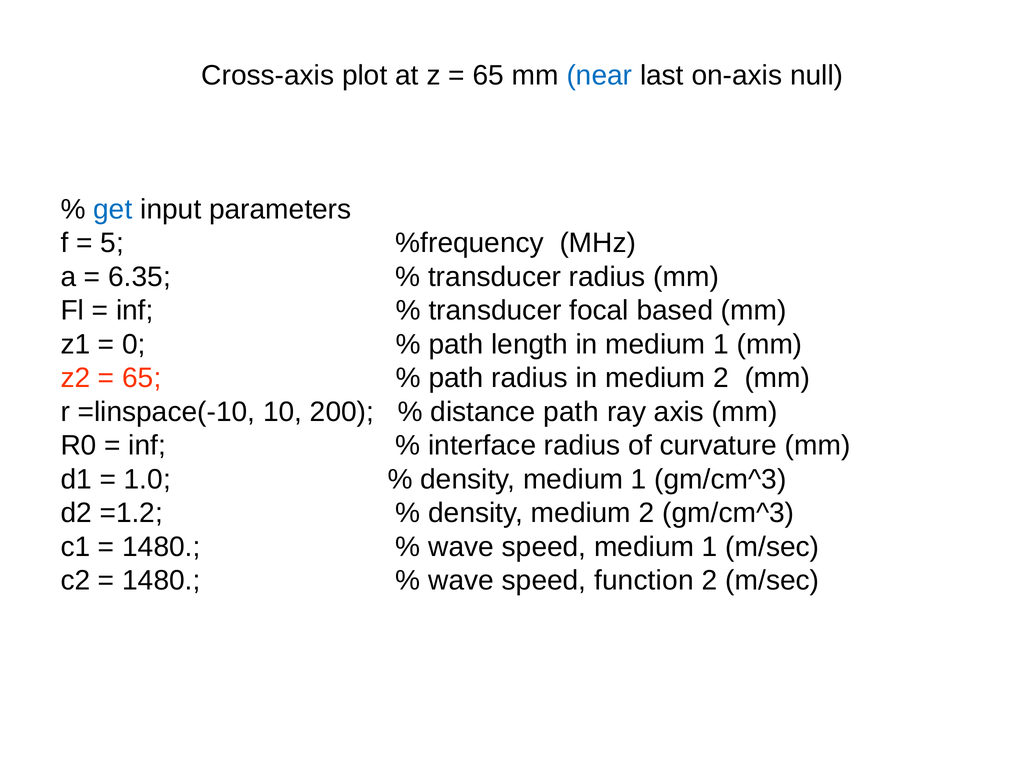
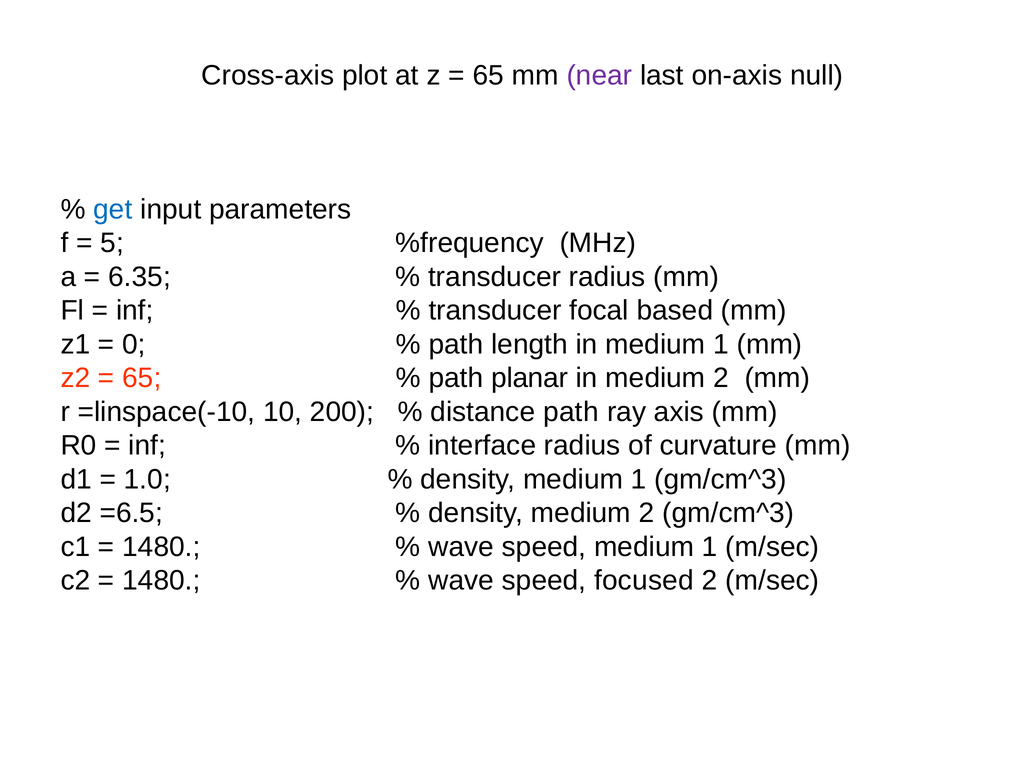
near colour: blue -> purple (599, 76)
path radius: radius -> planar (530, 378)
=1.2: =1.2 -> =6.5 (131, 513)
function: function -> focused (644, 581)
